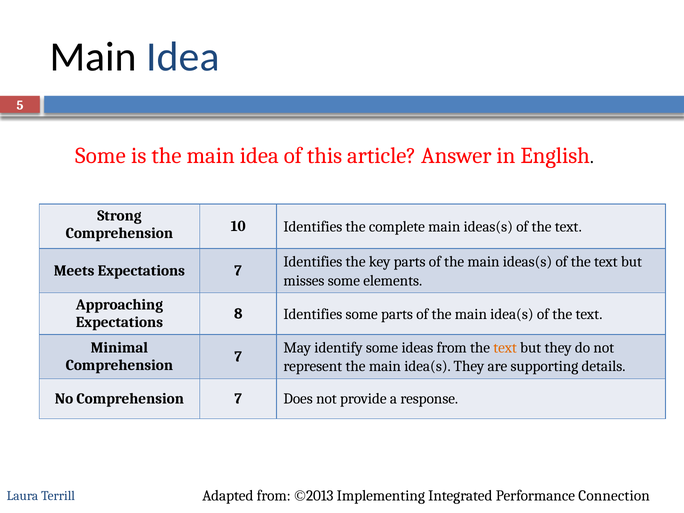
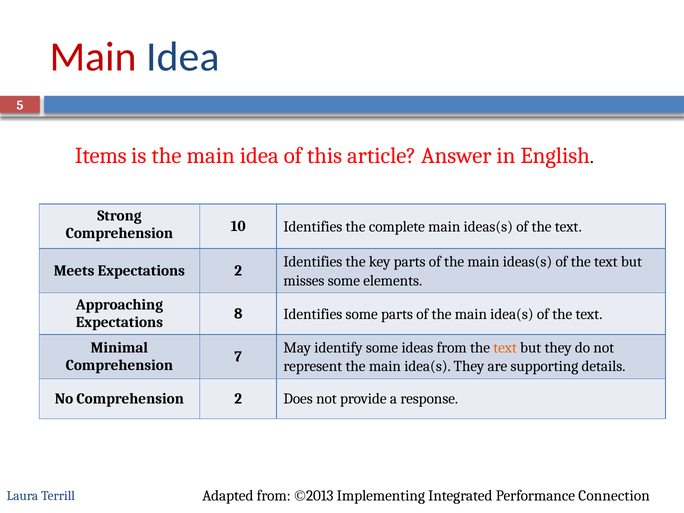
Main colour: black -> red (93, 57)
Some: Some -> Items (101, 156)
Expectations 7: 7 -> 2 (238, 271)
No Comprehension 7: 7 -> 2 (238, 399)
